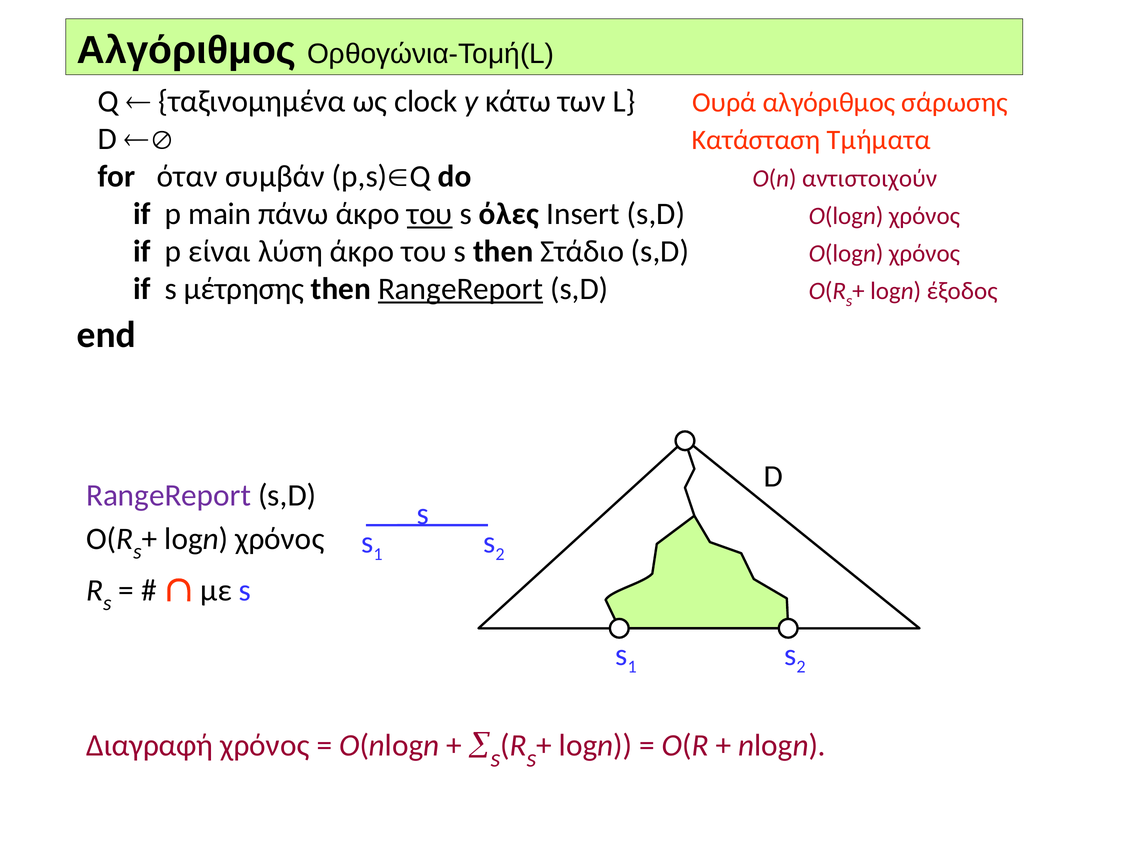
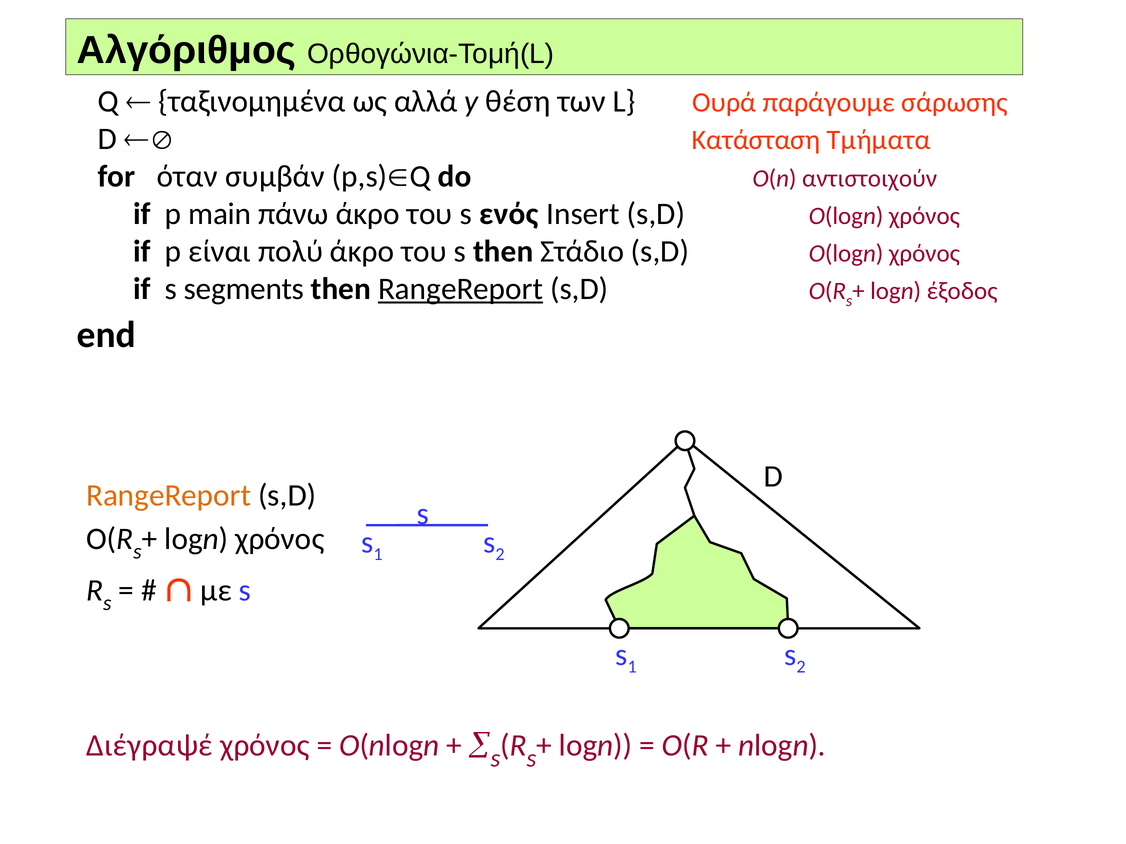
clock: clock -> αλλά (426, 102)
κάτω: κάτω -> θέση (518, 102)
Ουρά αλγόριθμος: αλγόριθμος -> παράγουμε (829, 103)
του underline: present -> none (430, 214)
όλες: όλες -> ενός (509, 214)
λύση: λύση -> πολύ (290, 252)
μέτρησης: μέτρησης -> segments (244, 289)
RangeReport colour: purple -> orange (169, 496)
Διαγραφή: Διαγραφή -> Διέγραψέ (149, 746)
